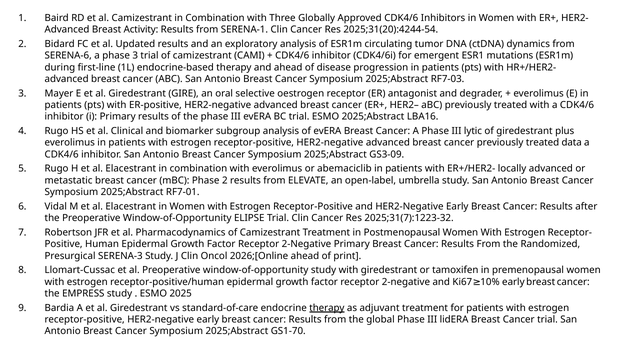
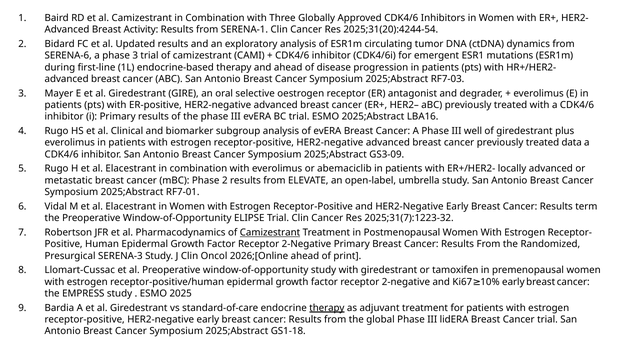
lytic: lytic -> well (473, 131)
after: after -> term (586, 206)
Camizestrant underline: none -> present (270, 232)
GS1-70: GS1-70 -> GS1-18 (288, 331)
